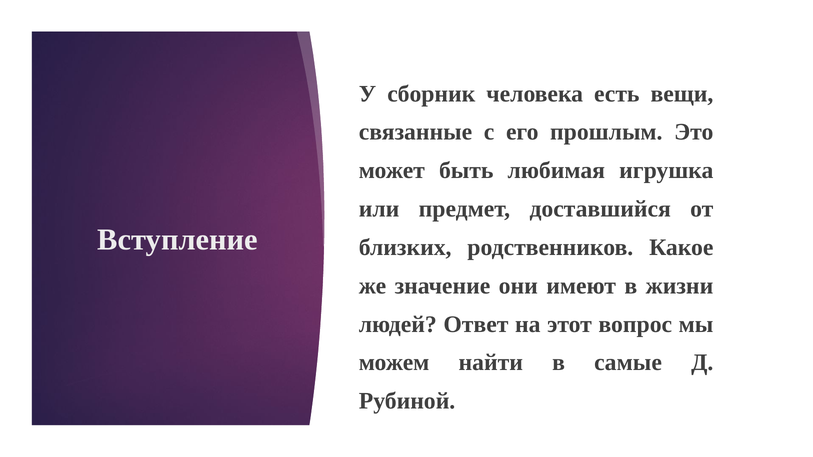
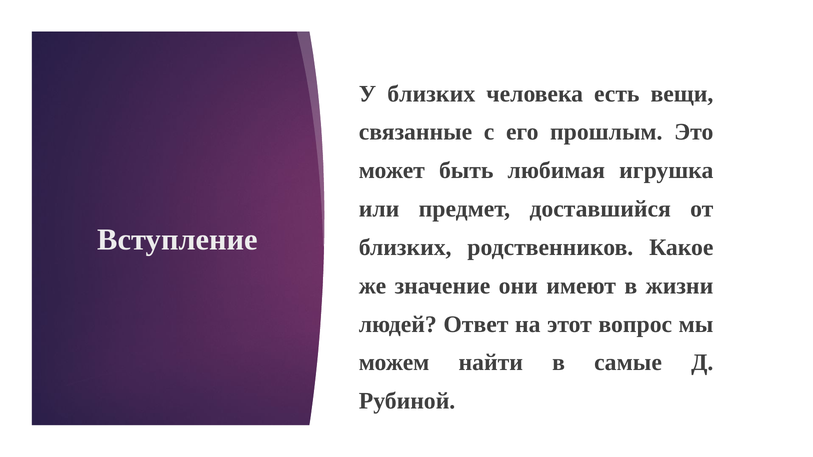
У сборник: сборник -> близких (431, 94)
